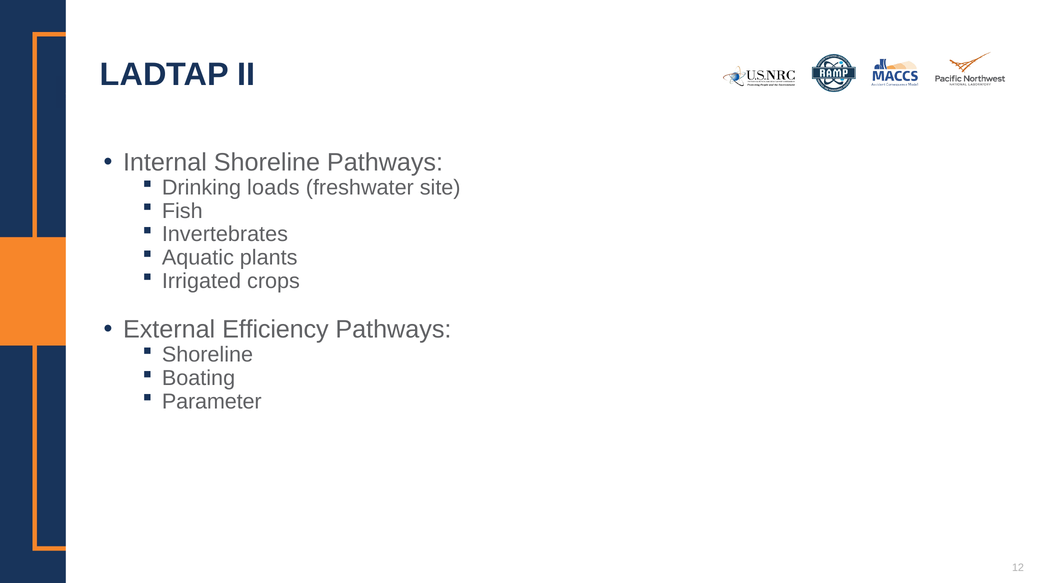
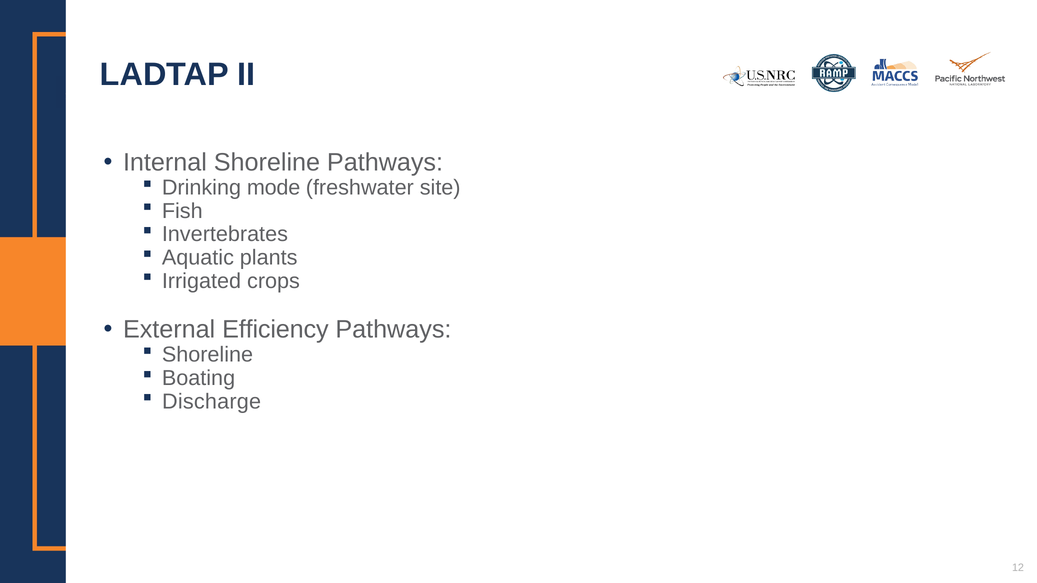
loads: loads -> mode (274, 188)
Parameter: Parameter -> Discharge (212, 402)
